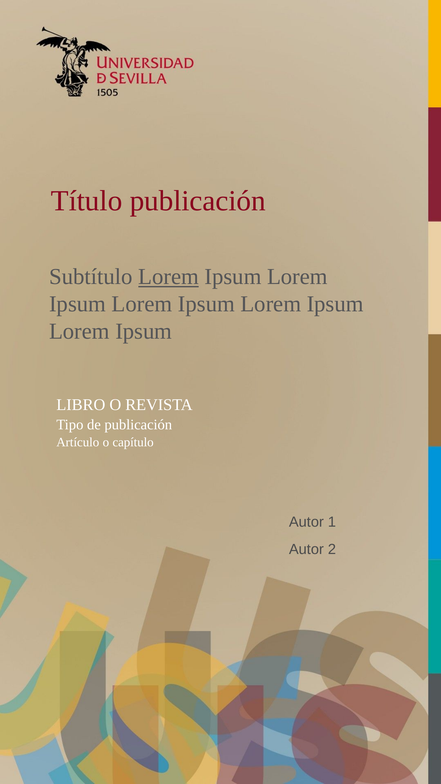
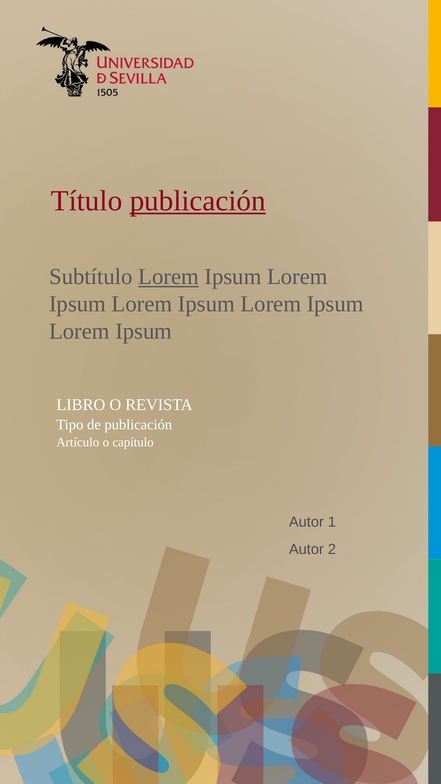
publicación underline: none -> present (198, 201)
